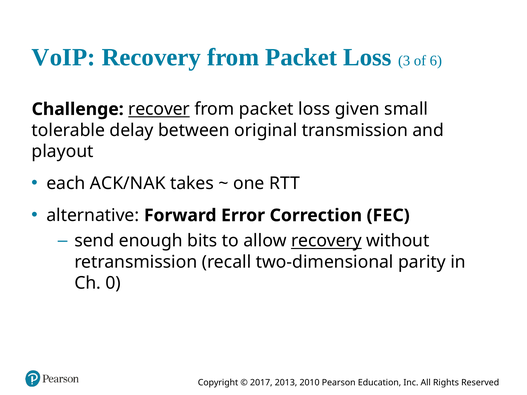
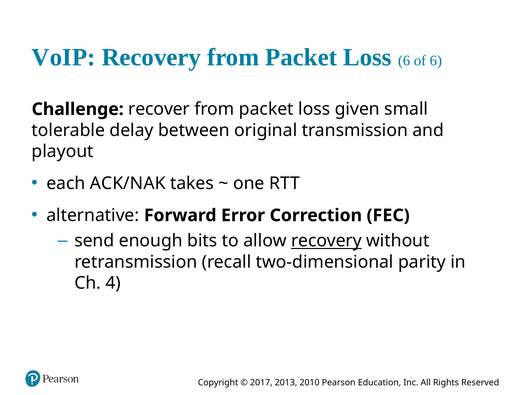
Loss 3: 3 -> 6 (404, 61)
recover underline: present -> none (159, 109)
0: 0 -> 4 (113, 283)
